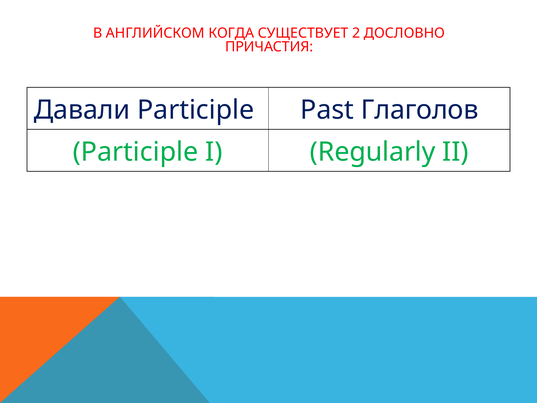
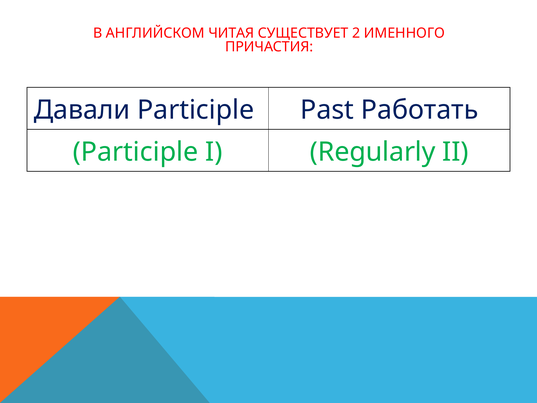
КОГДА: КОГДА -> ЧИТАЯ (231, 33)
ДОСЛОВНО: ДОСЛОВНО -> ИМЕННОГО (404, 33)
Глаголов: Глаголов -> Работать (420, 110)
